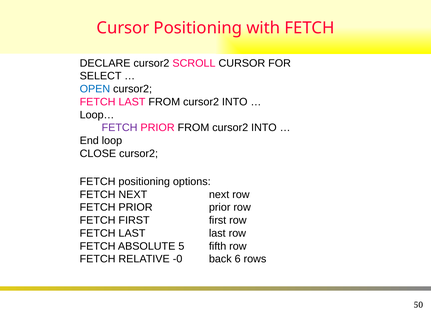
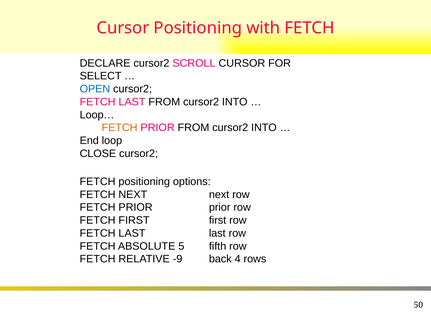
FETCH colour: purple -> orange (120, 128)
-0: -0 -> -9 (178, 259)
6: 6 -> 4 (238, 259)
